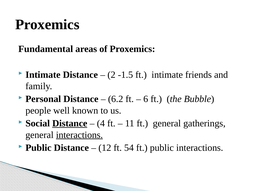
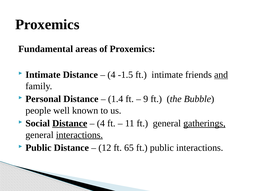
2: 2 -> 4 (111, 75)
and underline: none -> present (221, 75)
6.2: 6.2 -> 1.4 (116, 99)
6: 6 -> 9 (146, 99)
gatherings underline: none -> present (204, 124)
54: 54 -> 65 (129, 148)
